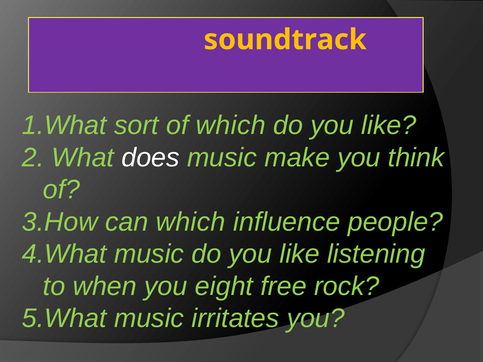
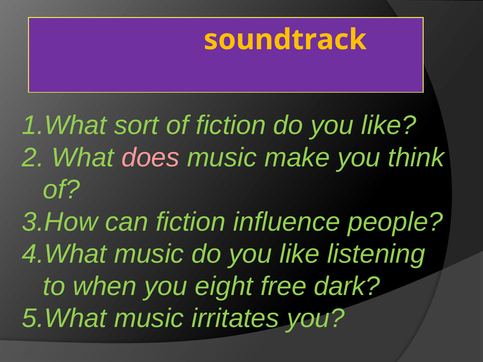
of which: which -> fiction (231, 125)
does colour: white -> pink (151, 158)
can which: which -> fiction (191, 222)
rock: rock -> dark (347, 286)
